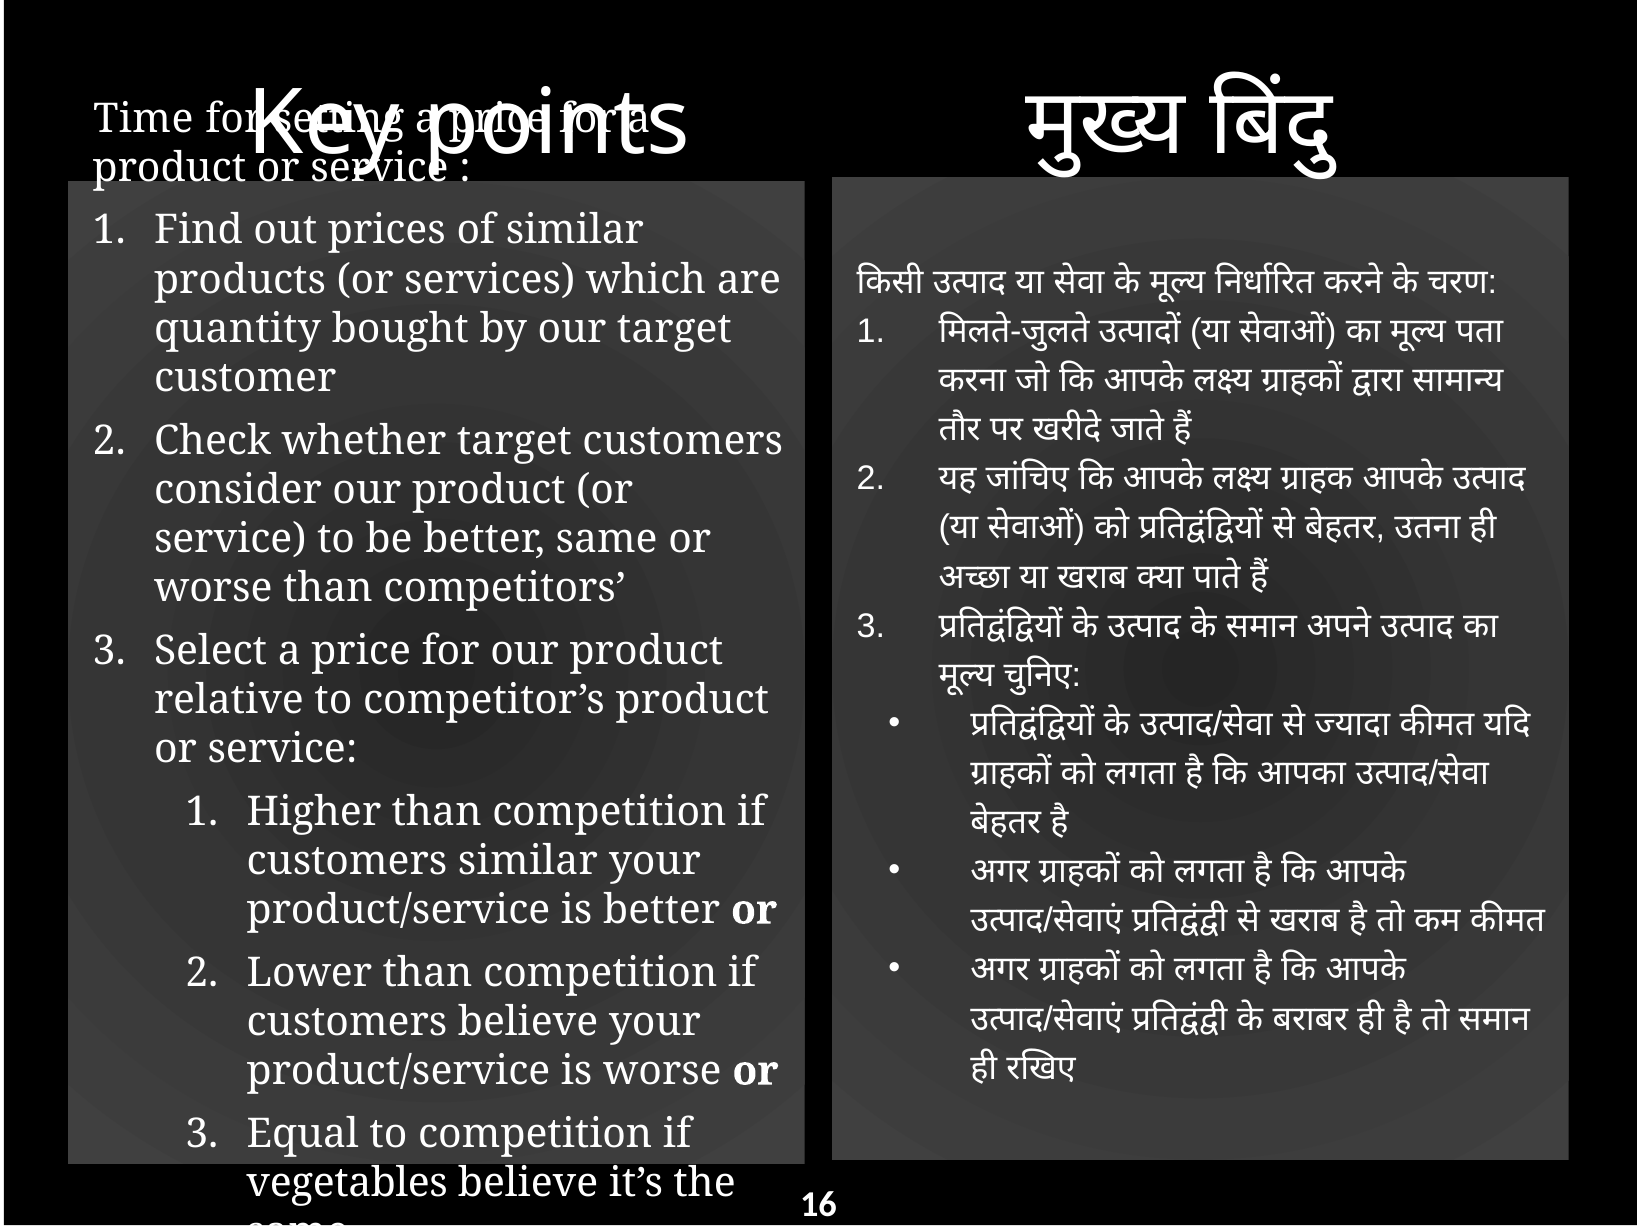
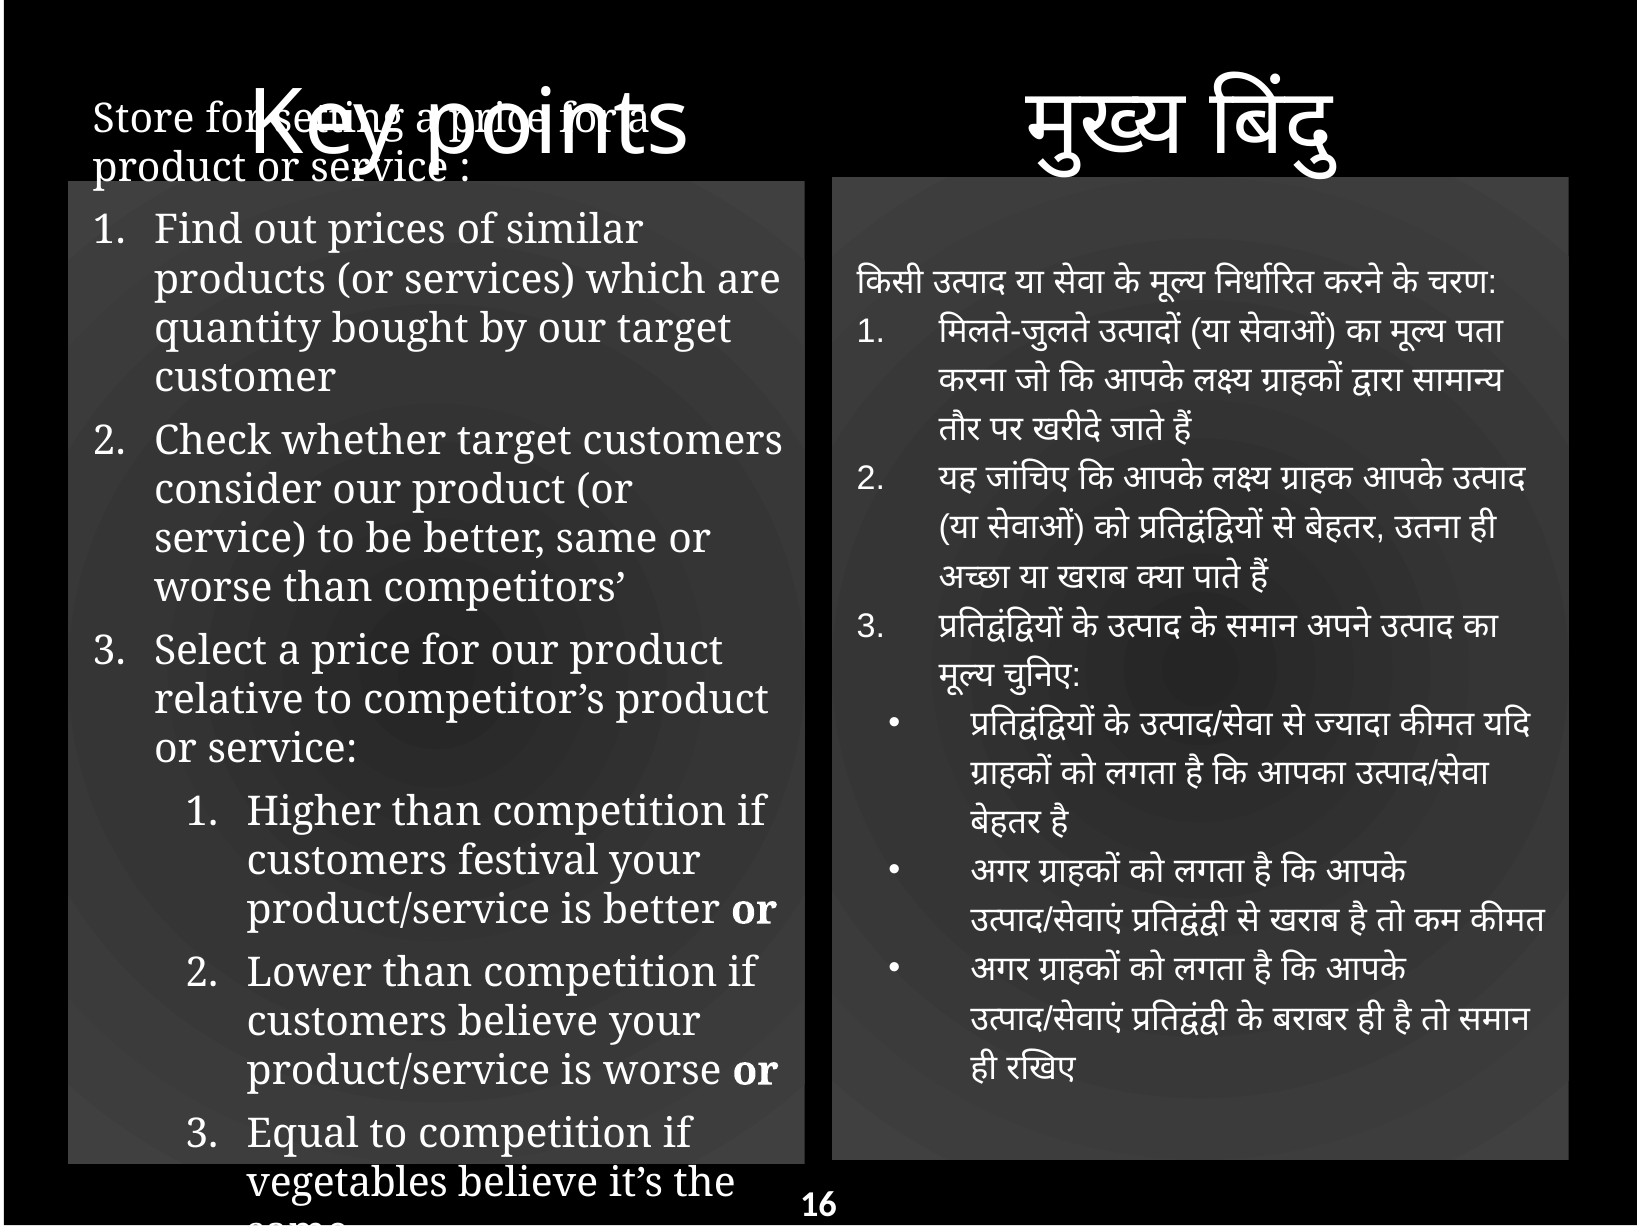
Time: Time -> Store (144, 119)
customers similar: similar -> festival (528, 861)
